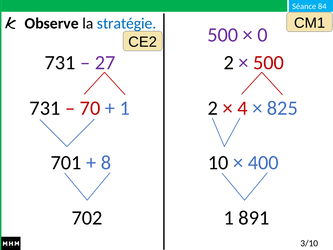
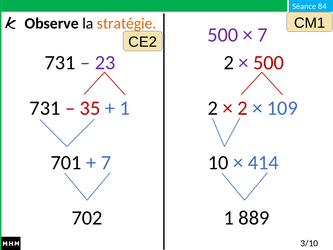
stratégie colour: blue -> orange (127, 23)
0: 0 -> 7 (263, 35)
27: 27 -> 23 (105, 63)
70: 70 -> 35 (90, 108)
4: 4 -> 2 (242, 108)
825: 825 -> 109 (282, 108)
8: 8 -> 7 (106, 163)
400: 400 -> 414 (263, 163)
891: 891 -> 889 (254, 218)
